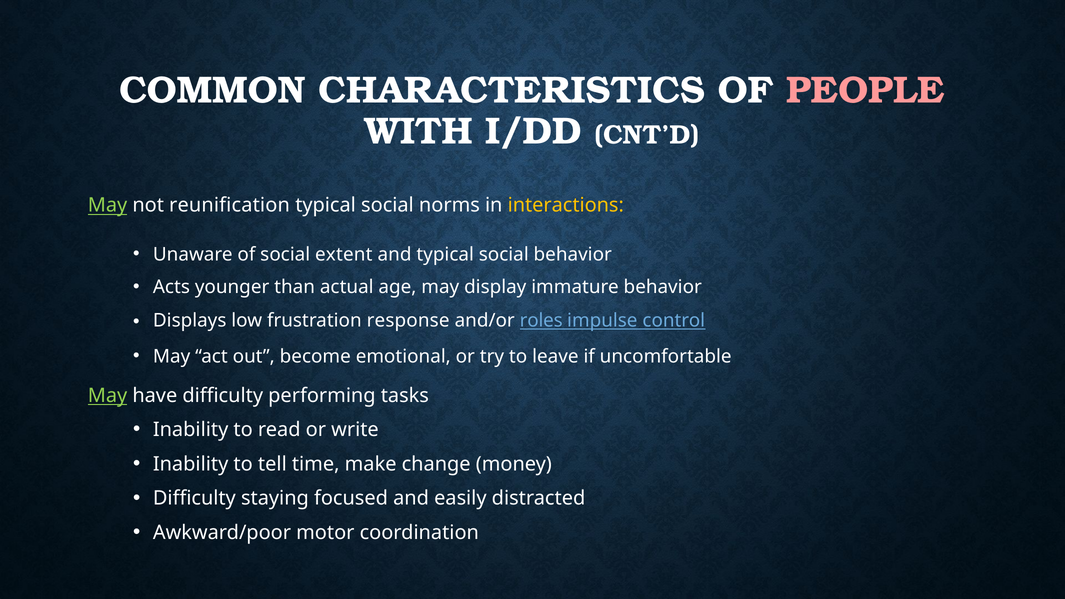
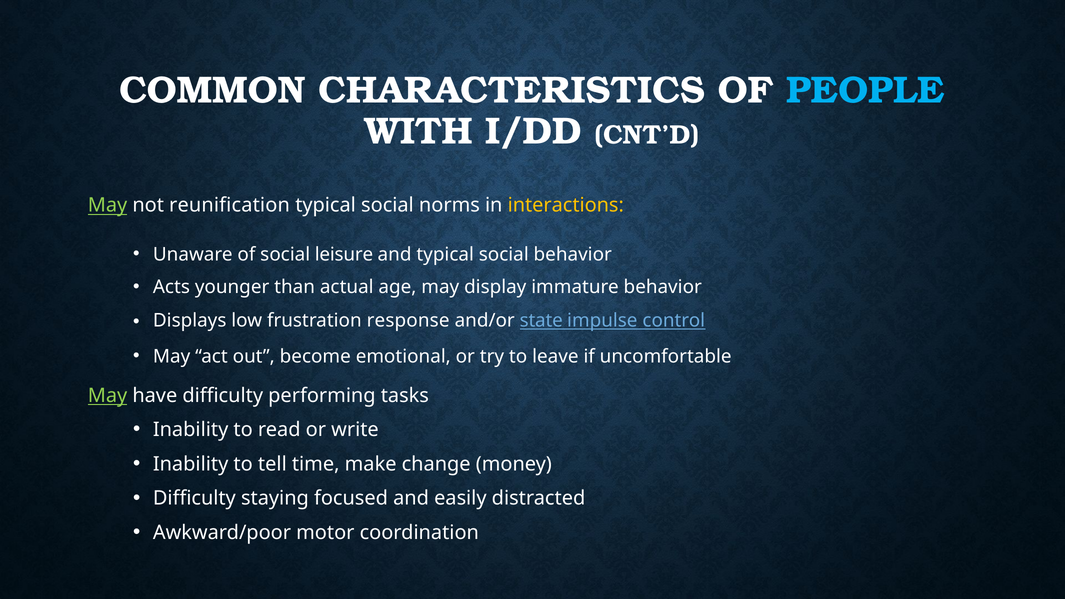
PEOPLE colour: pink -> light blue (865, 91)
extent: extent -> leisure (344, 254)
roles: roles -> state (541, 320)
